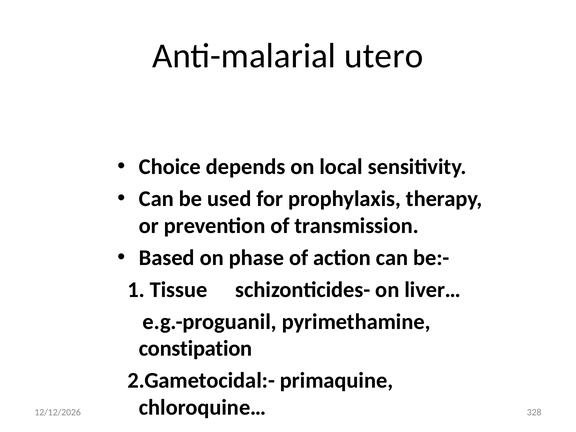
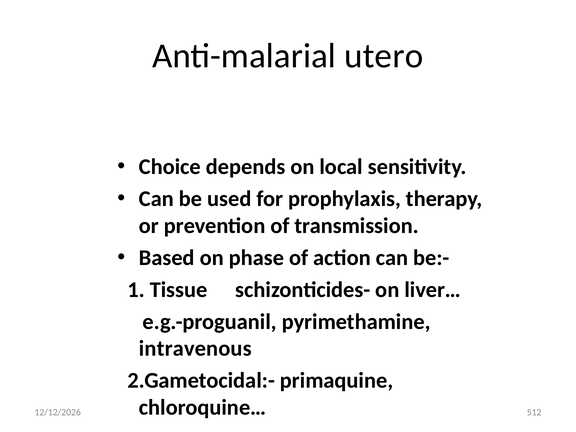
constipation: constipation -> intravenous (195, 349)
328: 328 -> 512 (534, 412)
